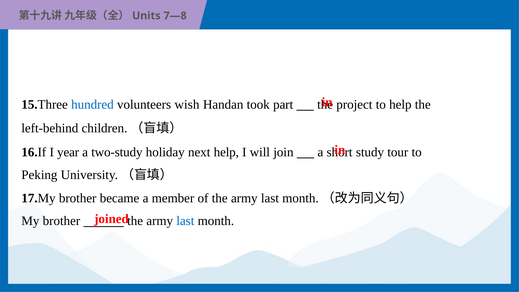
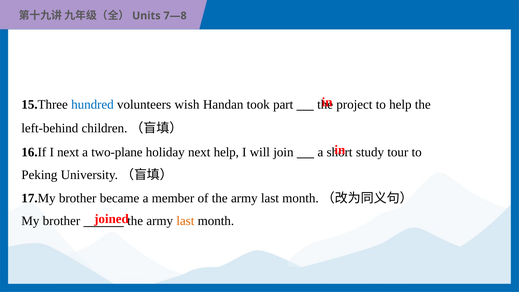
I year: year -> next (68, 152)
two-study: two-study -> two-plane (117, 152)
last colour: blue -> orange (185, 221)
